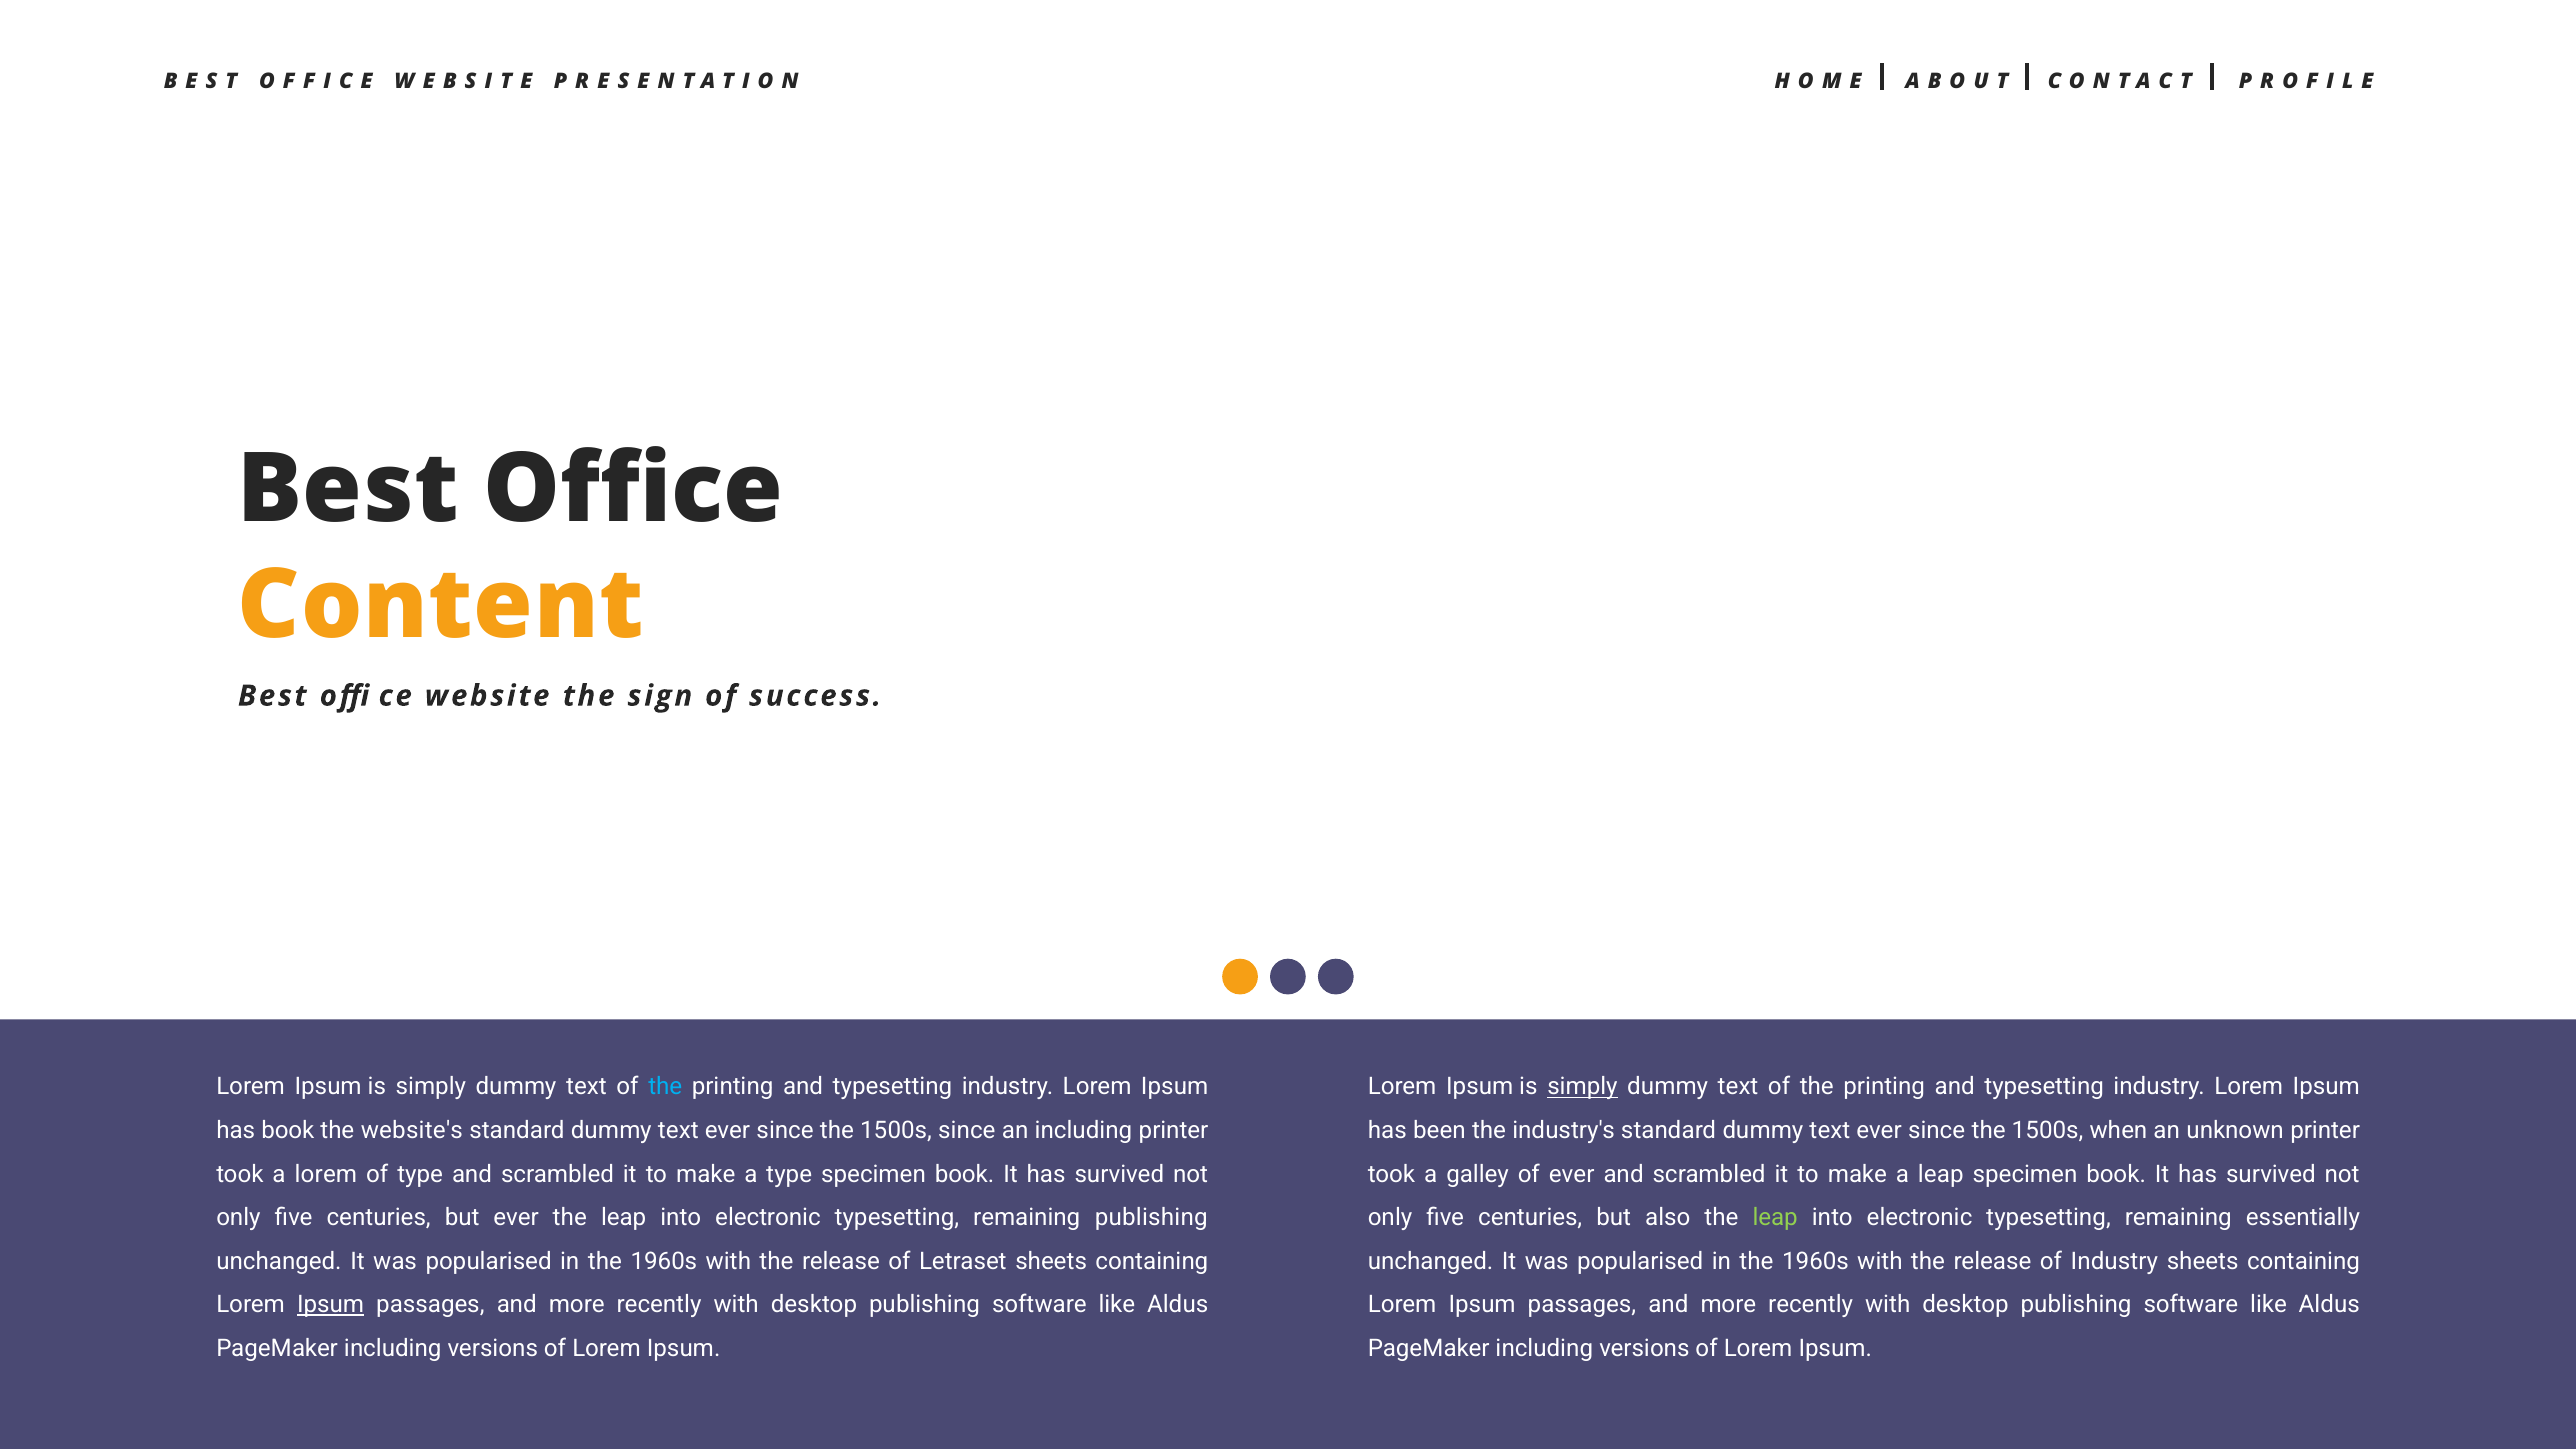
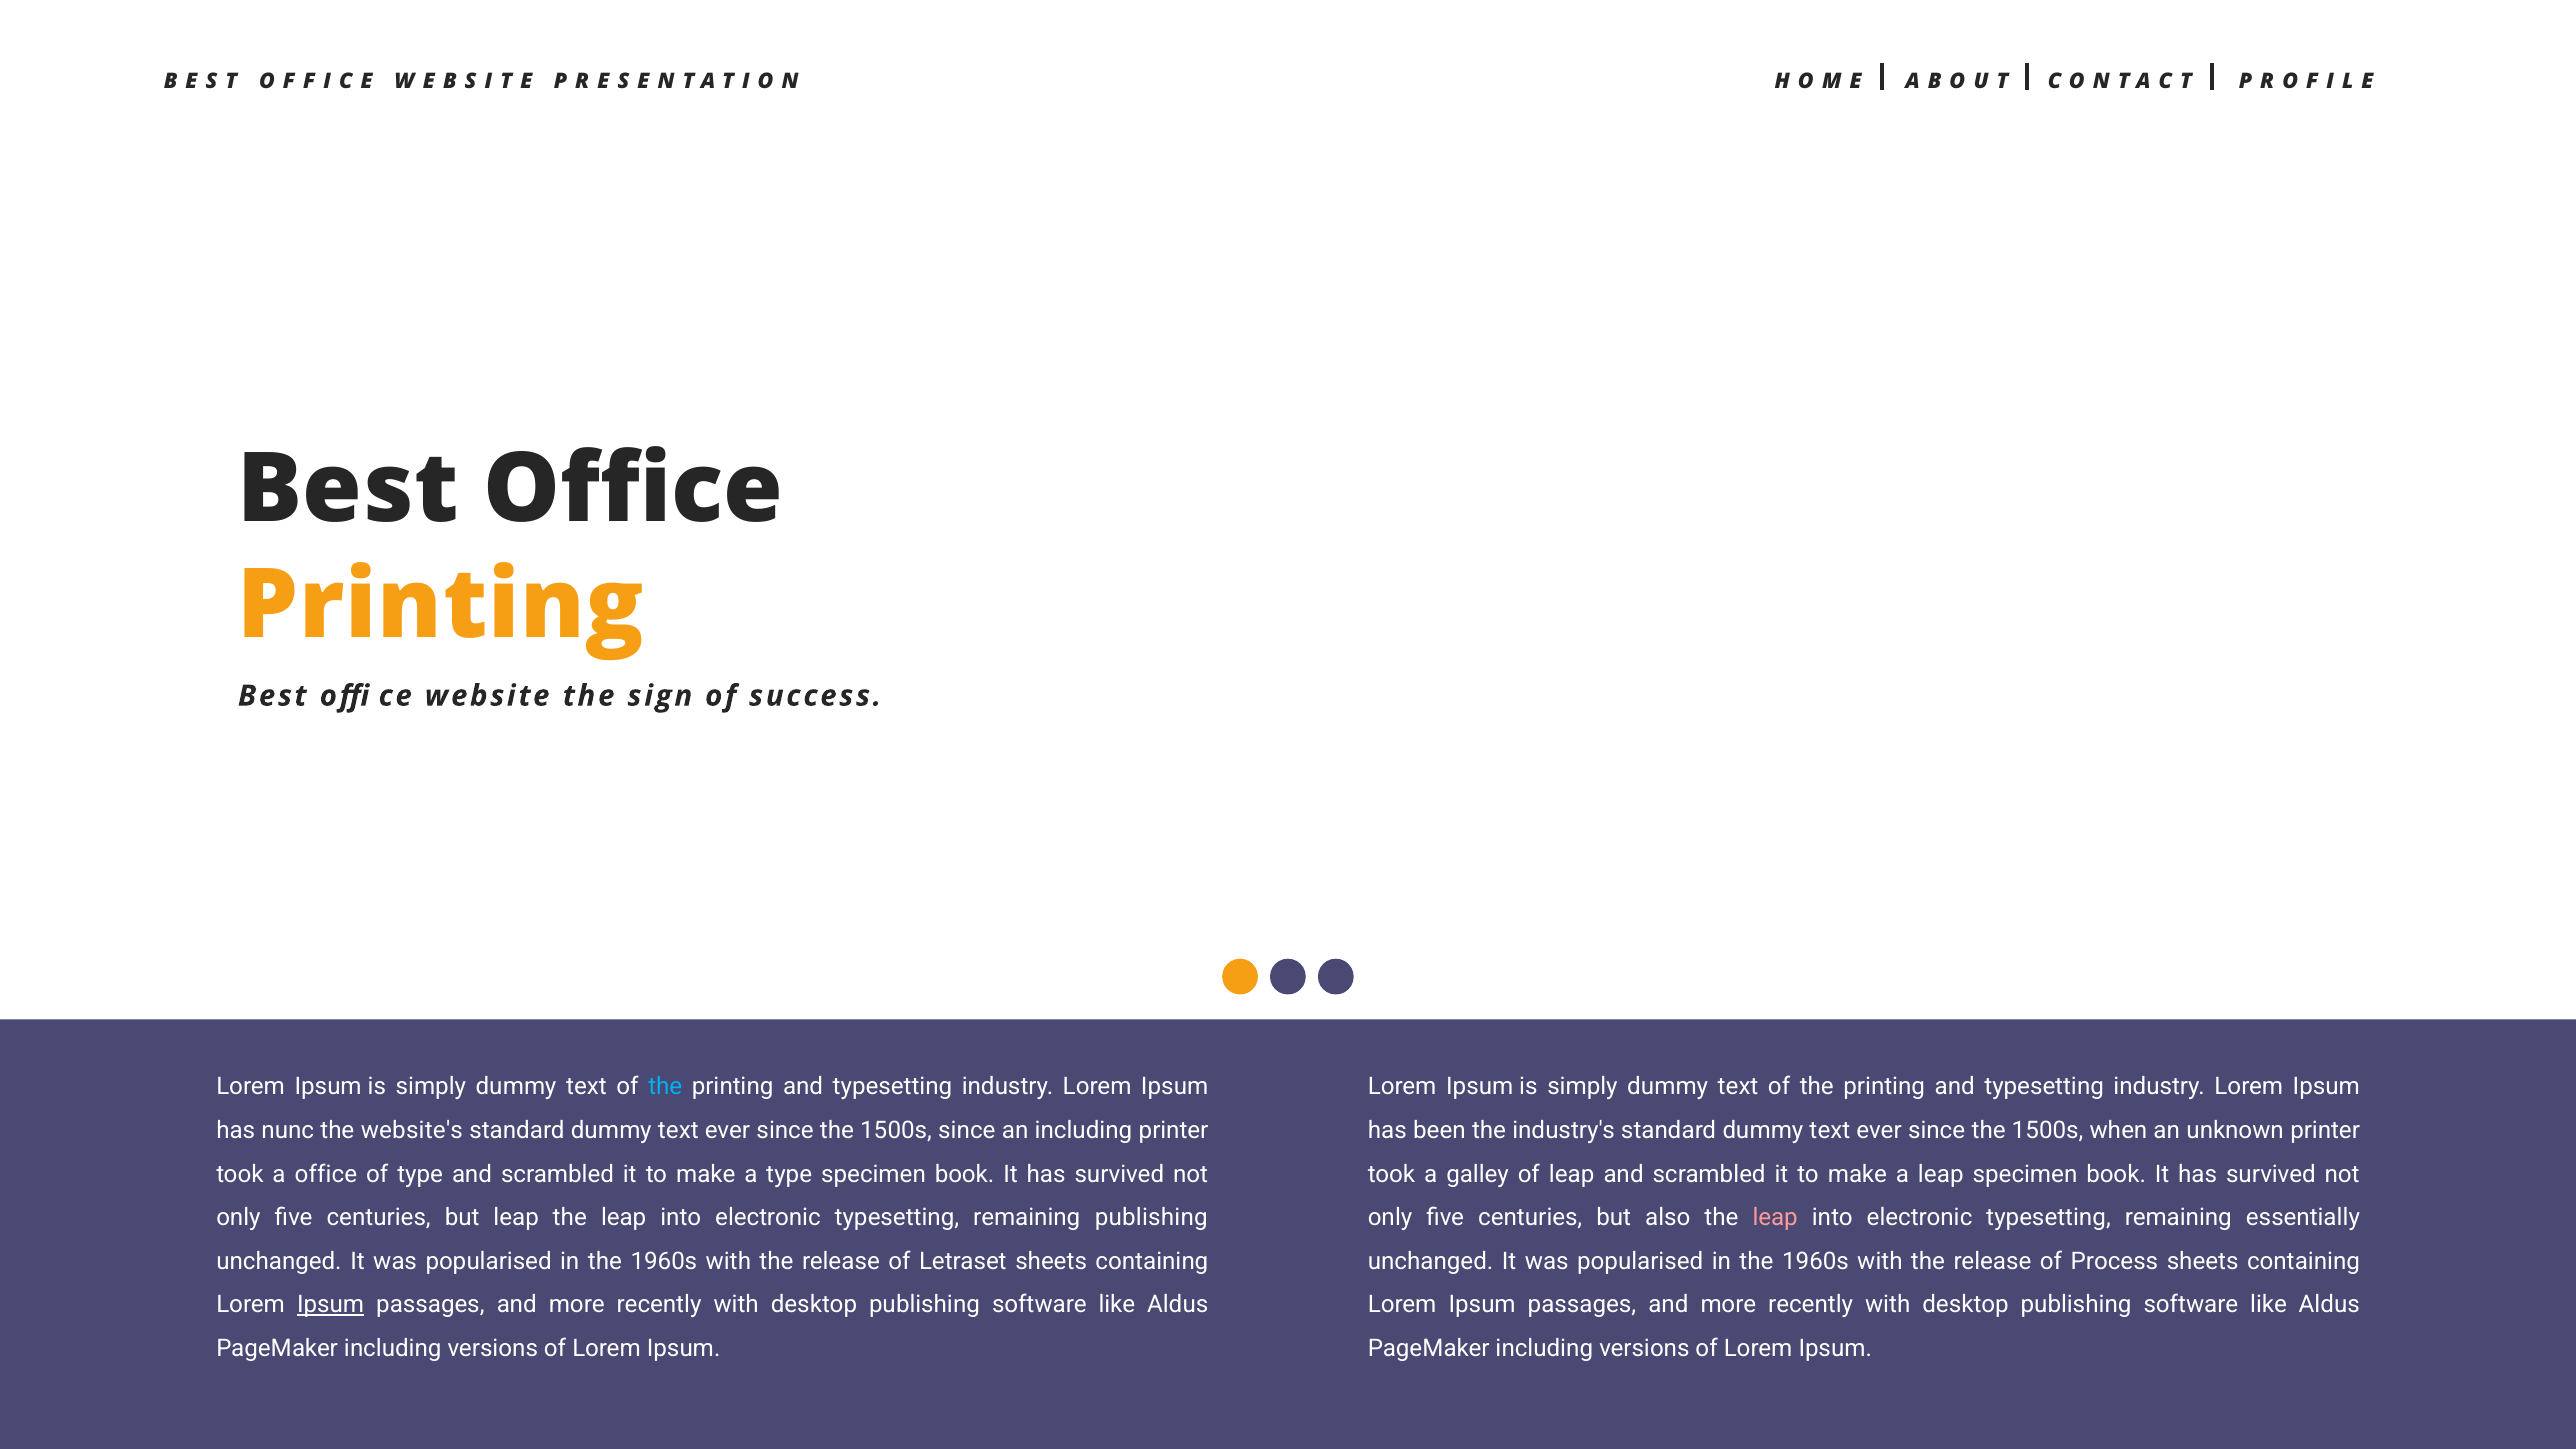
Content: Content -> Printing (441, 606)
simply underline: present -> none (1582, 1087)
has book: book -> nunc (288, 1130)
a lorem: lorem -> office (326, 1174)
of ever: ever -> leap (1572, 1174)
but ever: ever -> leap (516, 1218)
leap colour: light green -> pink (1775, 1218)
of Industry: Industry -> Process (2114, 1261)
